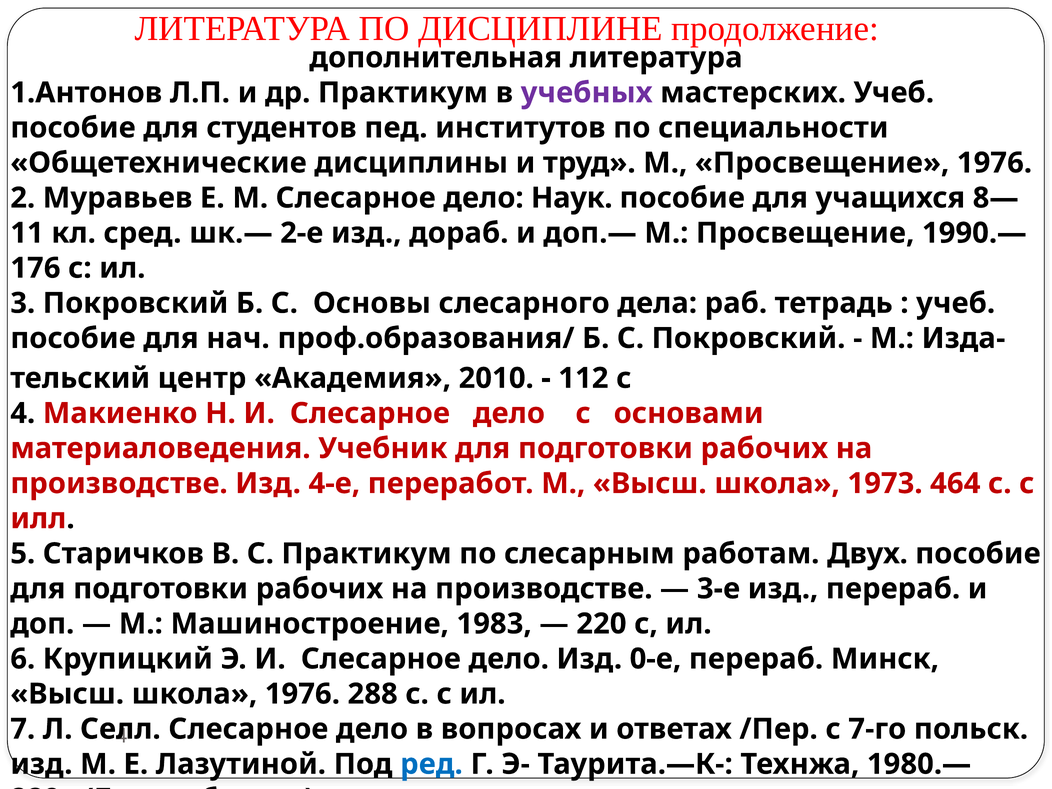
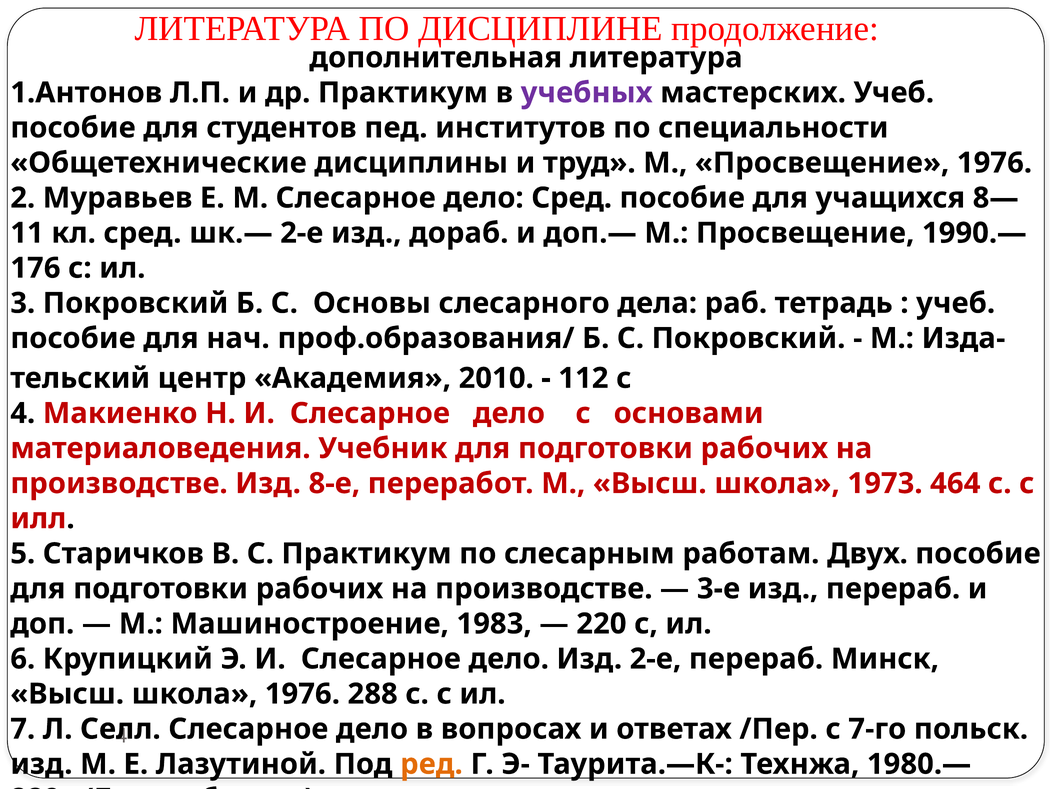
дело Наук: Наук -> Сред (572, 198)
4-е: 4-е -> 8-е (334, 483)
Изд 0-е: 0-е -> 2-е (655, 659)
ред colour: blue -> orange (431, 764)
